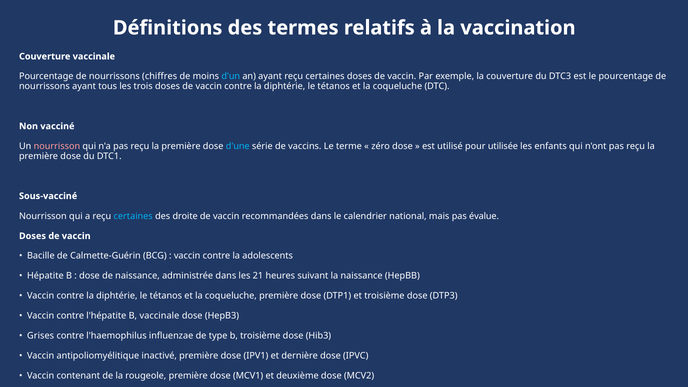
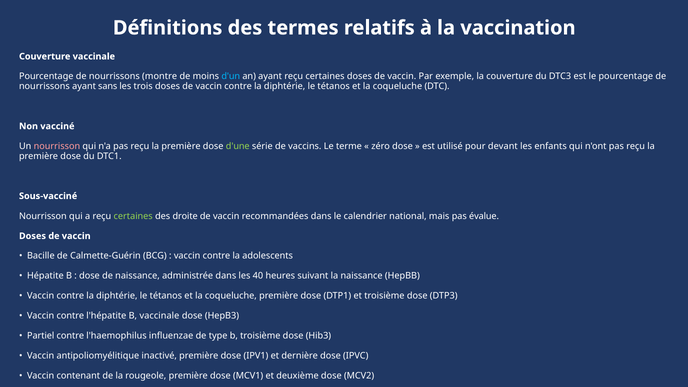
chiffres: chiffres -> montre (160, 76)
tous: tous -> sans (108, 86)
d'une colour: light blue -> light green (238, 146)
utilisée: utilisée -> devant (503, 146)
certaines colour: light blue -> light green (133, 216)
21: 21 -> 40 (258, 276)
Grises: Grises -> Partiel (41, 336)
